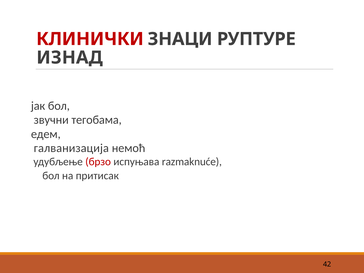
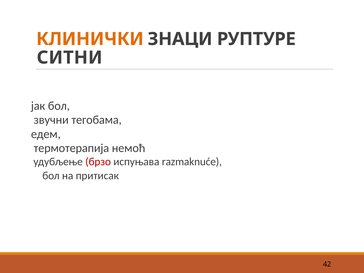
КЛИНИЧКИ colour: red -> orange (90, 39)
ИЗНАД: ИЗНАД -> СИТНИ (70, 58)
галванизација: галванизација -> термотерапија (71, 148)
